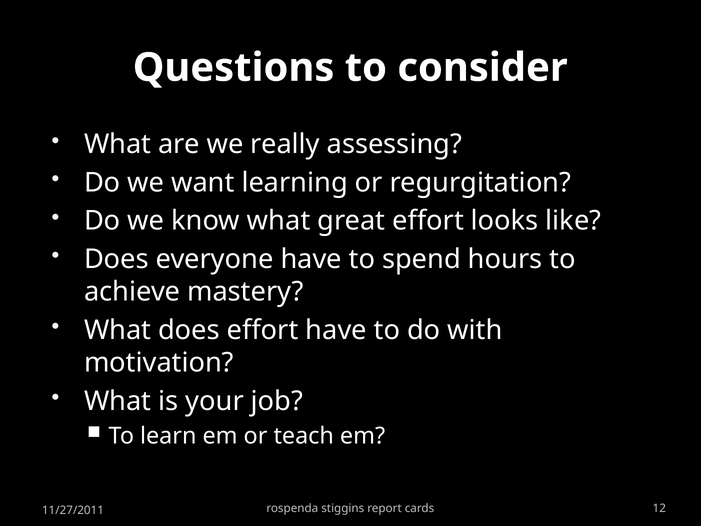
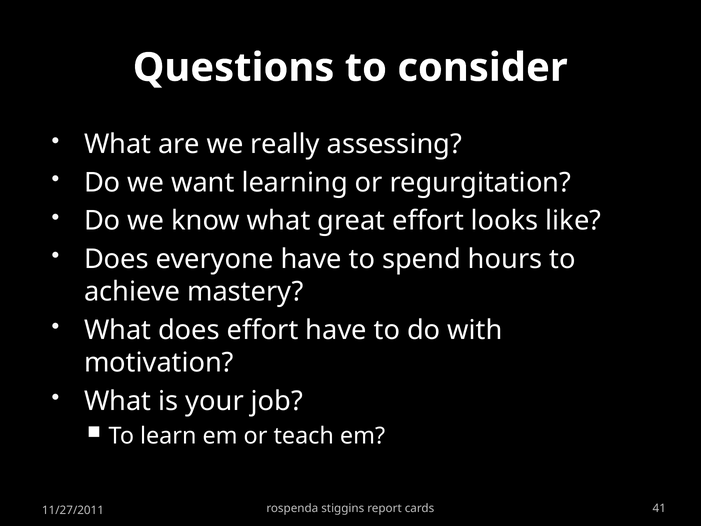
12: 12 -> 41 (659, 508)
